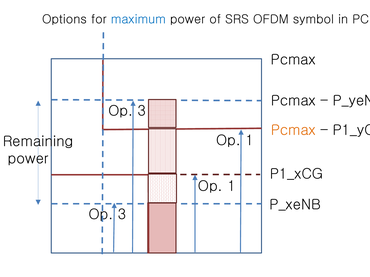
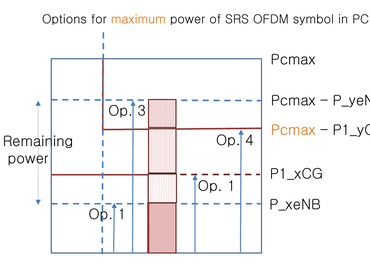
maximum colour: blue -> orange (138, 19)
1: 1 -> 4 (249, 141)
3: 3 -> 1 (122, 215)
